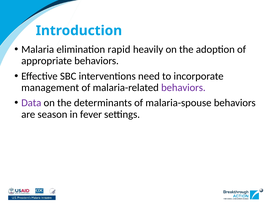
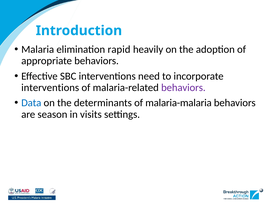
management: management -> interventions (50, 87)
Data colour: purple -> blue (31, 103)
malaria-spouse: malaria-spouse -> malaria-malaria (179, 103)
fever: fever -> visits (91, 114)
